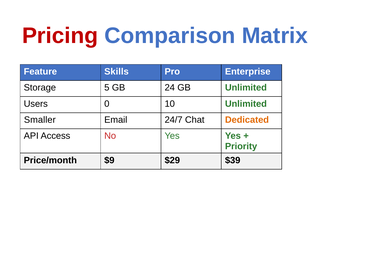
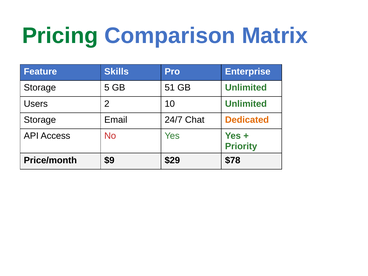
Pricing colour: red -> green (60, 36)
24: 24 -> 51 (170, 88)
0: 0 -> 2 (107, 104)
Smaller: Smaller -> Storage (40, 120)
$39: $39 -> $78 (233, 160)
